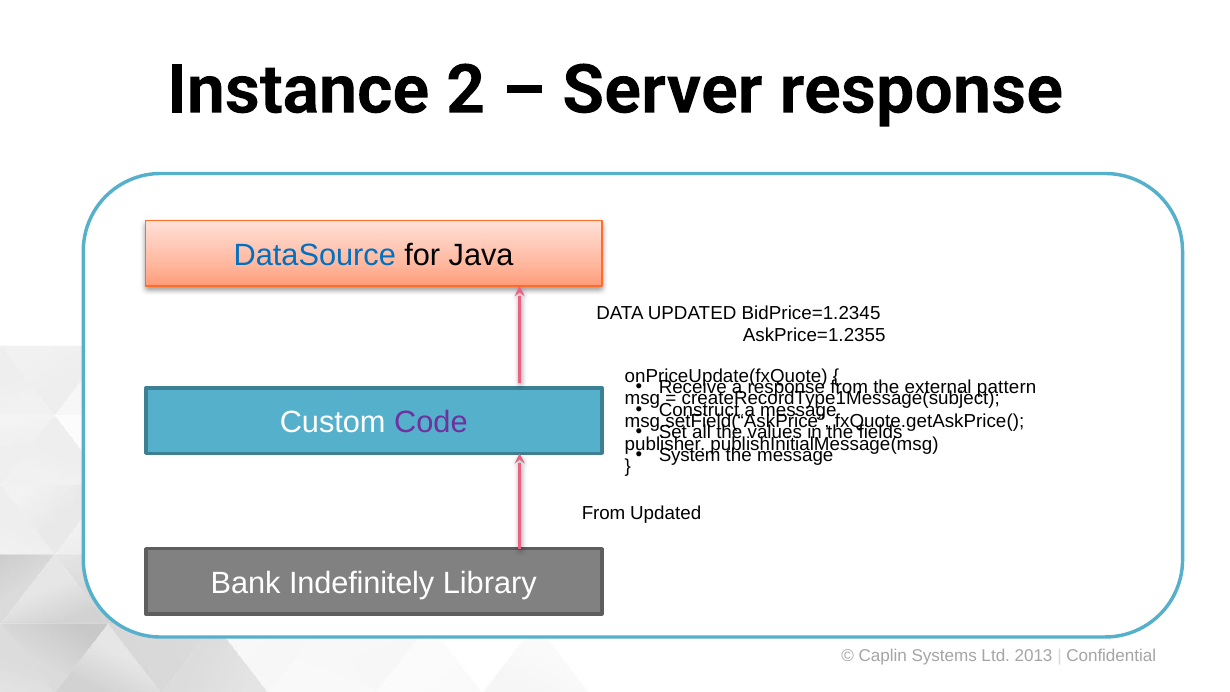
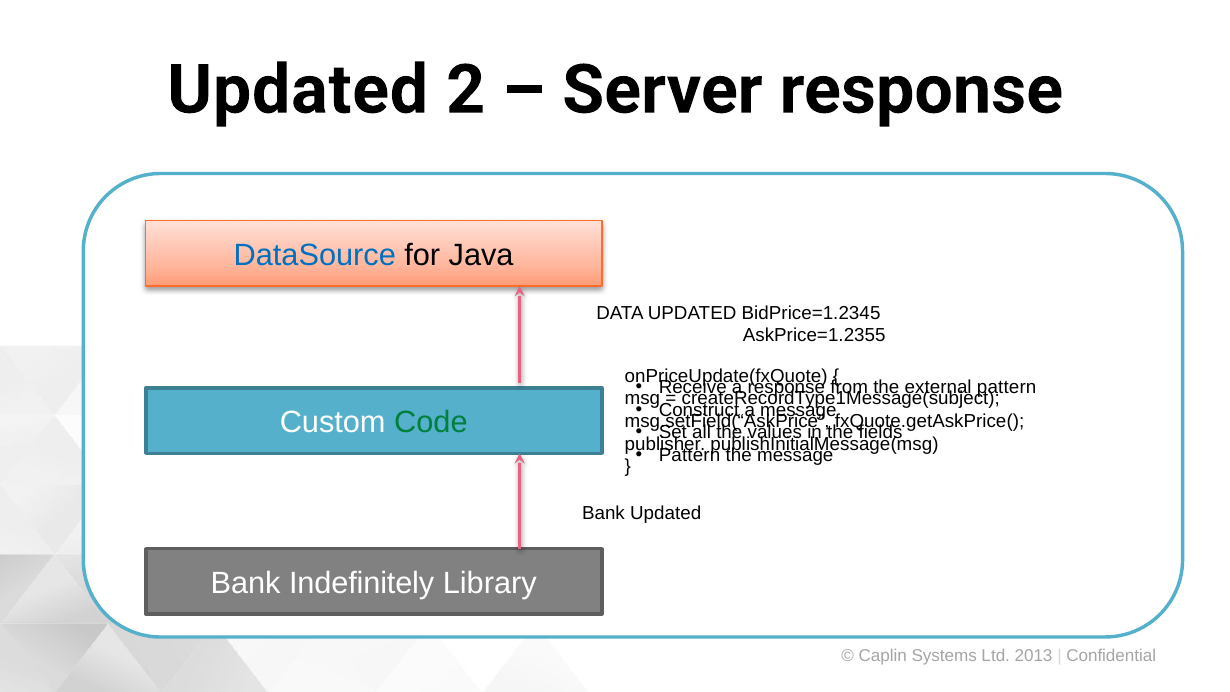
Instance: Instance -> Updated (298, 90)
Code colour: purple -> green (431, 423)
System: System -> Pattern (690, 455)
From: From -> Bank (603, 513)
